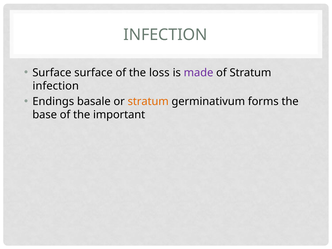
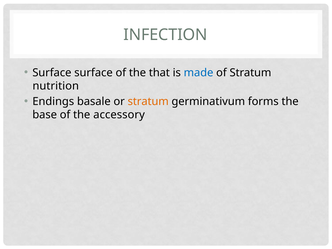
loss: loss -> that (159, 73)
made colour: purple -> blue (199, 73)
infection: infection -> nutrition (56, 86)
important: important -> accessory (119, 115)
